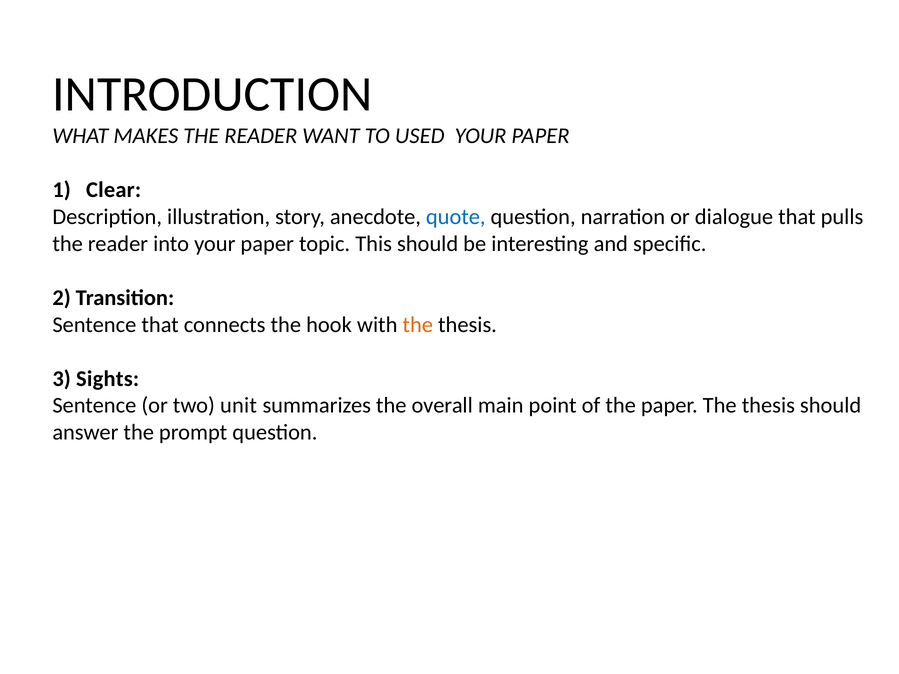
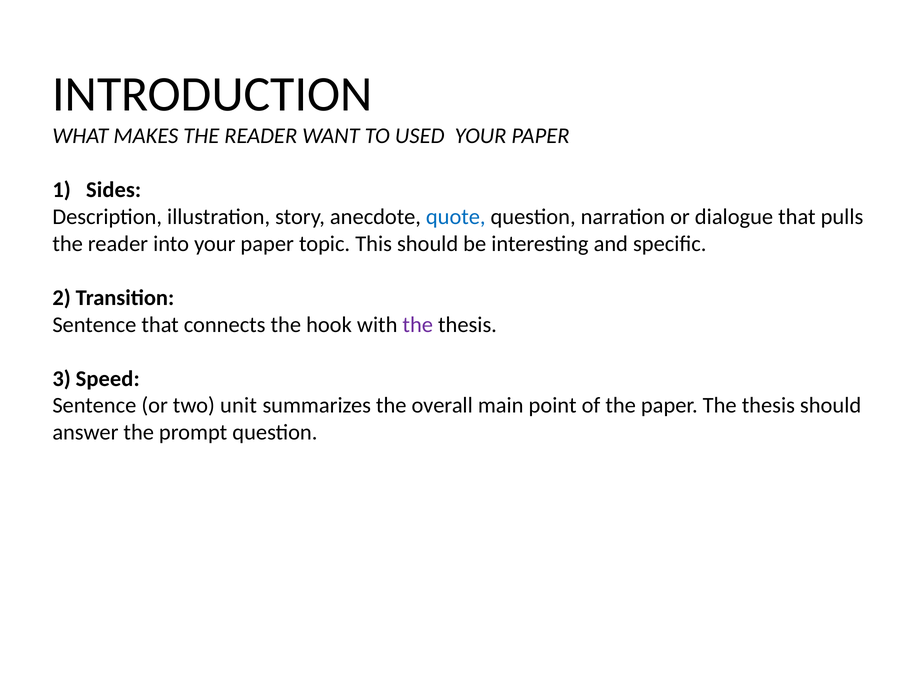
Clear: Clear -> Sides (114, 190)
the colour: orange -> purple (418, 325)
Sights: Sights -> Speed (108, 379)
